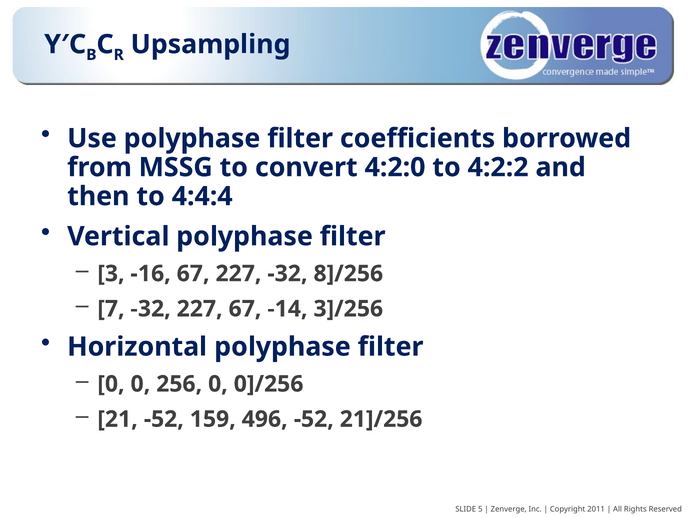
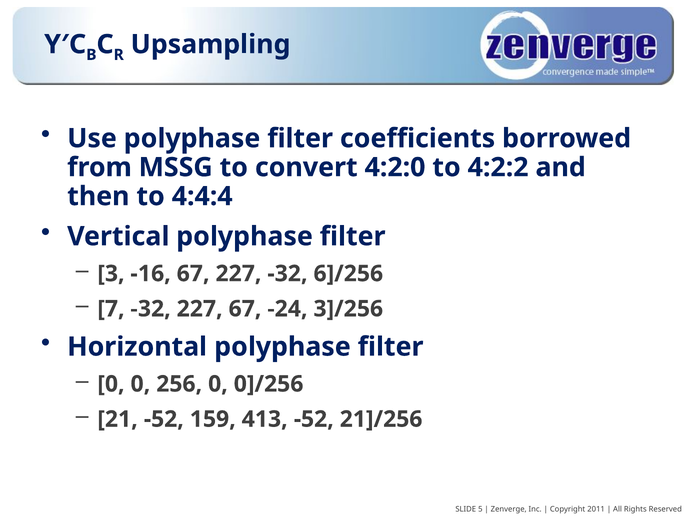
8]/256: 8]/256 -> 6]/256 (348, 274)
-14: -14 -> -24 (287, 309)
496: 496 -> 413 (265, 419)
